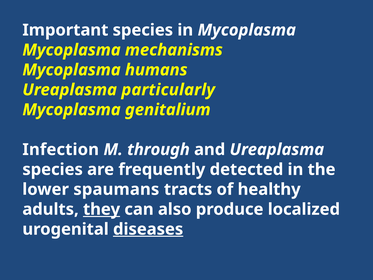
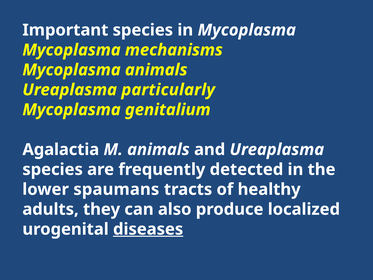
Mycoplasma humans: humans -> animals (156, 70)
Infection: Infection -> Agalactia (61, 149)
M through: through -> animals (158, 149)
they underline: present -> none (102, 209)
